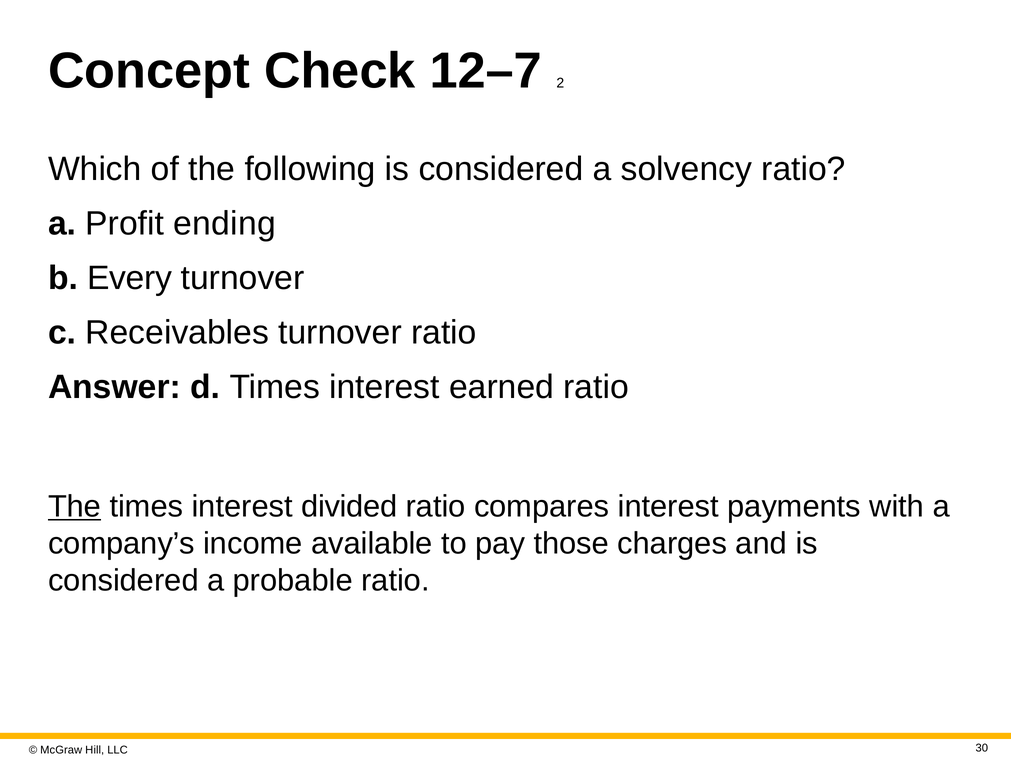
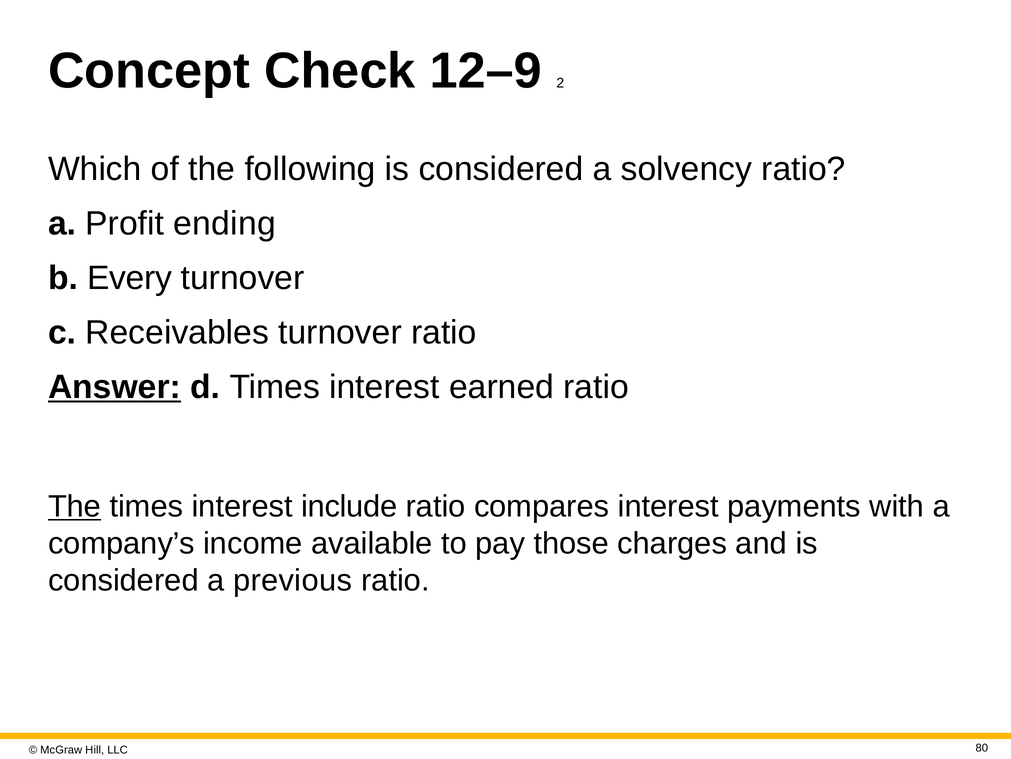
12–7: 12–7 -> 12–9 (486, 71)
Answer underline: none -> present (114, 387)
divided: divided -> include (349, 506)
probable: probable -> previous (293, 580)
30: 30 -> 80 (982, 748)
